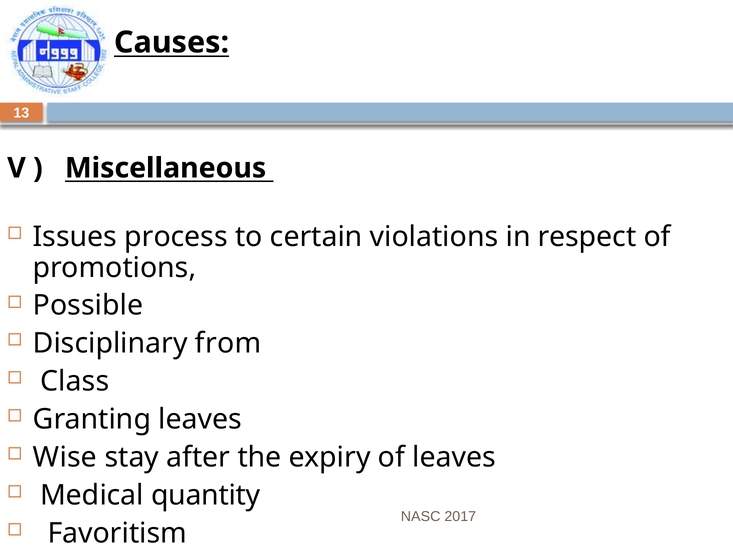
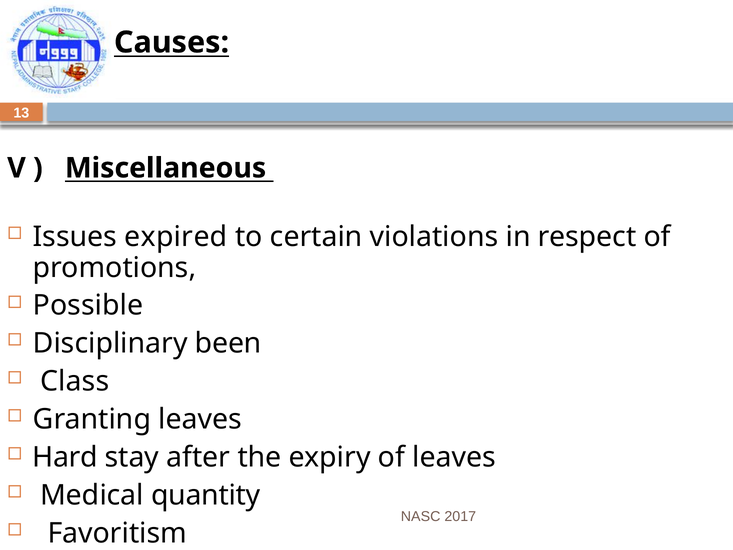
process: process -> expired (176, 237)
from: from -> been (228, 343)
Wise: Wise -> Hard (65, 457)
